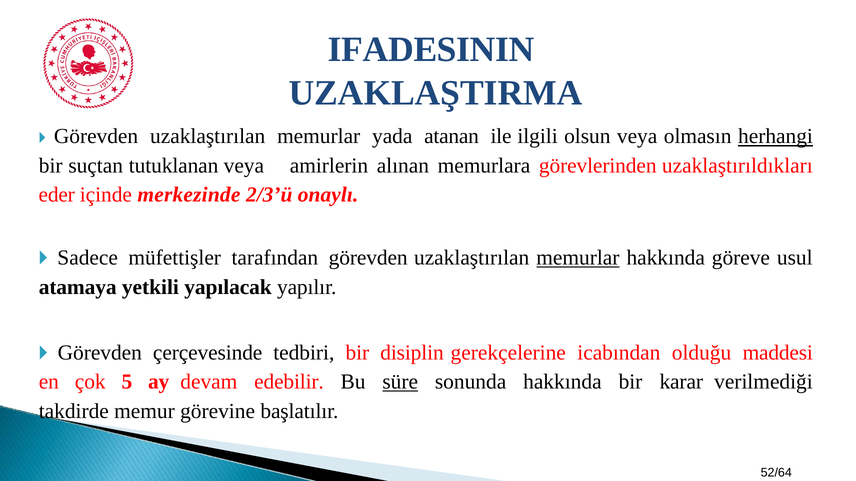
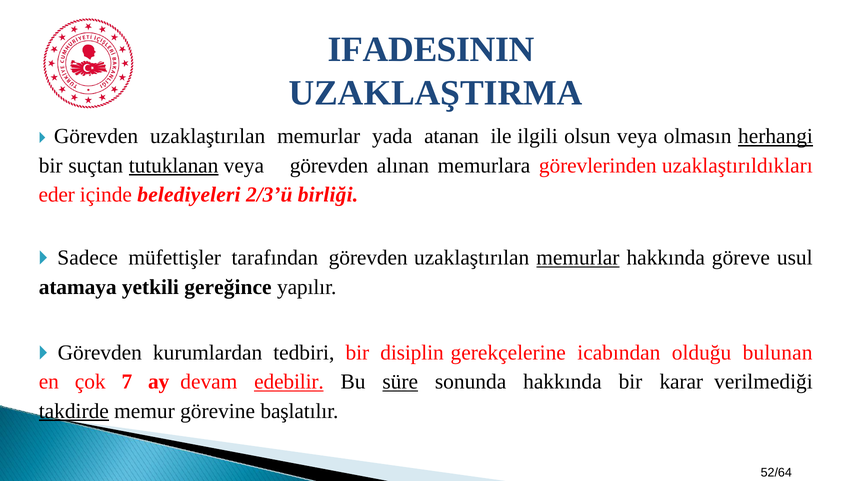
tutuklanan underline: none -> present (174, 166)
veya amirlerin: amirlerin -> görevden (329, 166)
merkezinde: merkezinde -> belediyeleri (189, 195)
onaylı: onaylı -> birliği (328, 195)
yapılacak: yapılacak -> gereğince (228, 287)
çerçevesinde: çerçevesinde -> kurumlardan (208, 353)
maddesi: maddesi -> bulunan (778, 353)
5: 5 -> 7 (127, 382)
edebilir underline: none -> present (289, 382)
takdirde underline: none -> present (74, 411)
